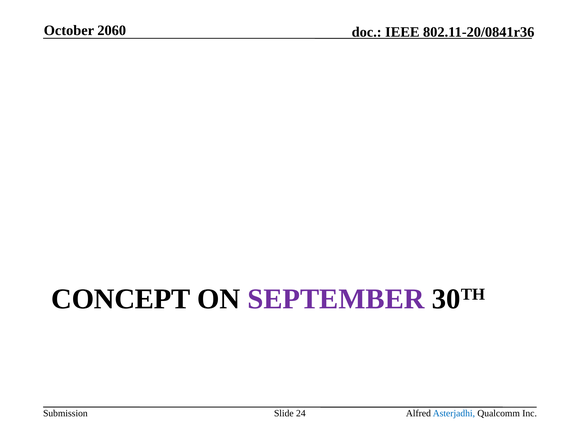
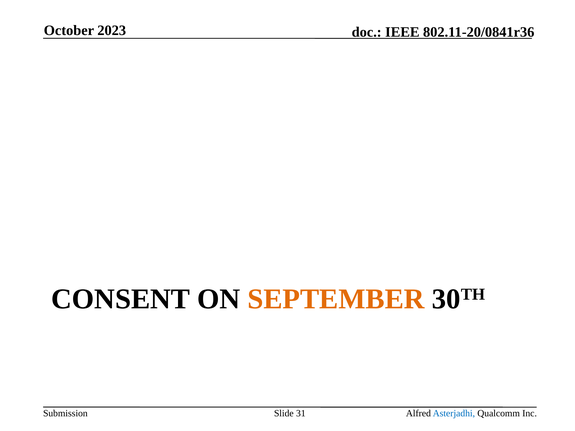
2060: 2060 -> 2023 (112, 30)
CONCEPT: CONCEPT -> CONSENT (121, 299)
SEPTEMBER colour: purple -> orange (336, 299)
24: 24 -> 31 (301, 414)
